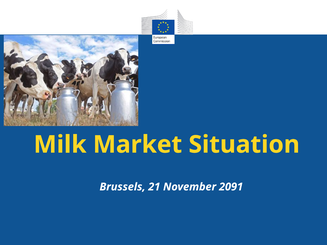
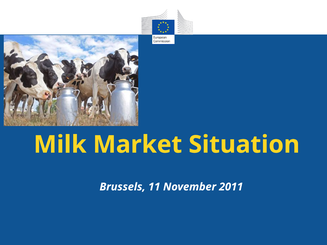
21: 21 -> 11 (154, 187)
2091: 2091 -> 2011 (231, 187)
